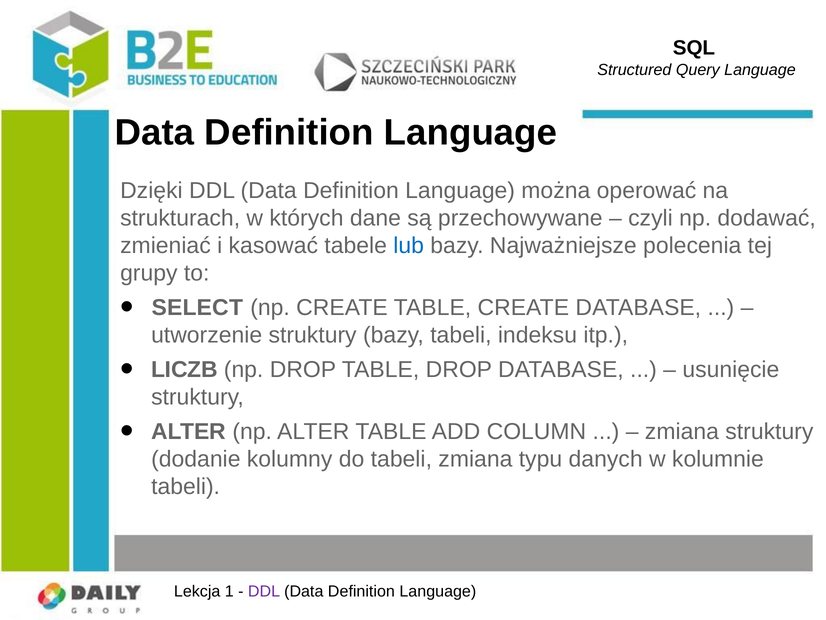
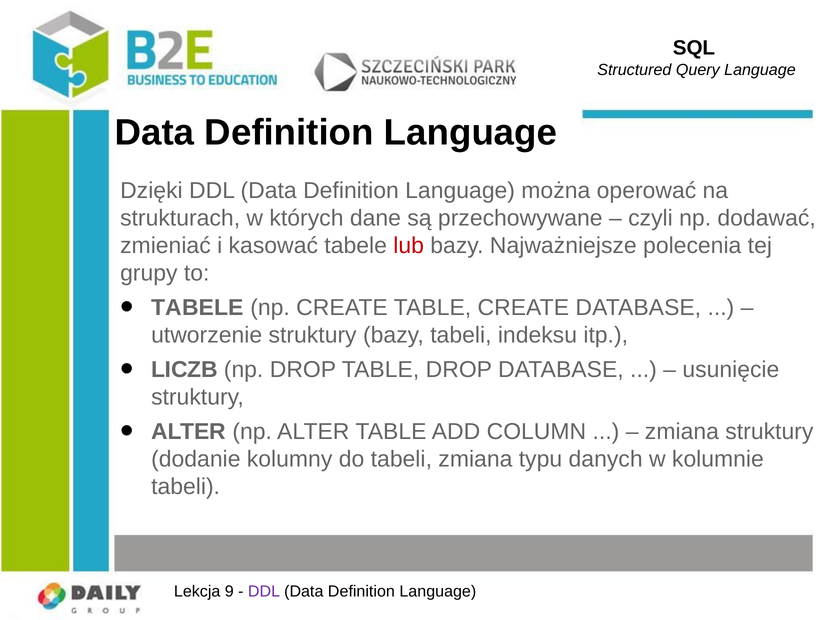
lub colour: blue -> red (409, 245)
SELECT: SELECT -> TABELE (197, 307)
1: 1 -> 9 (229, 591)
